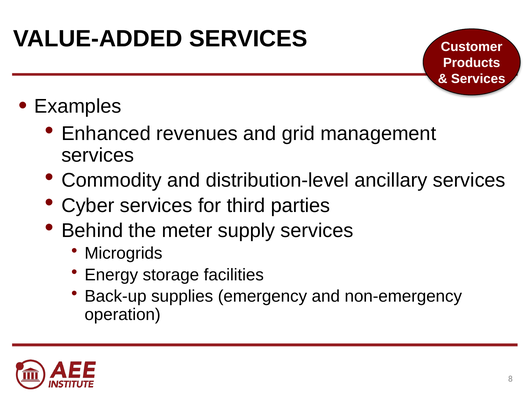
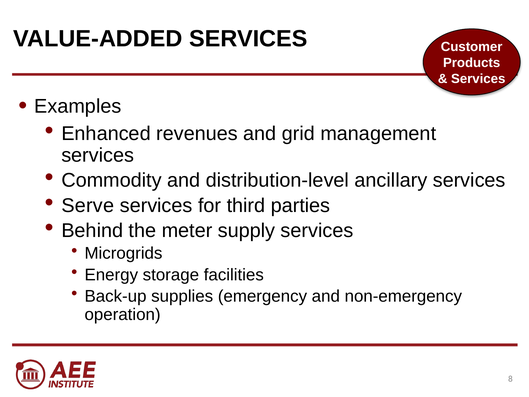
Cyber: Cyber -> Serve (88, 205)
